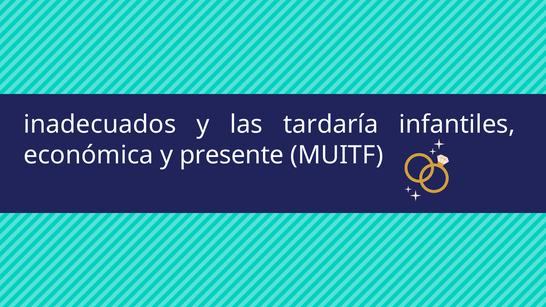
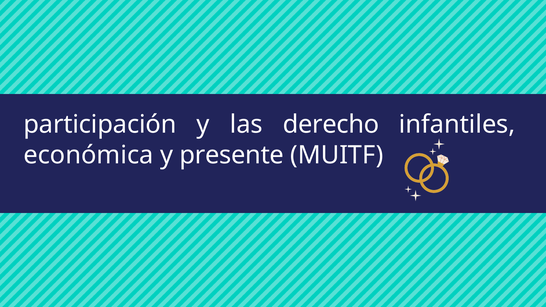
inadecuados: inadecuados -> participación (100, 125)
tardaría: tardaría -> derecho (331, 125)
